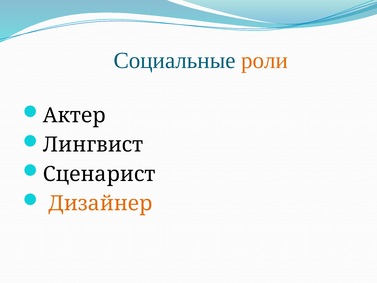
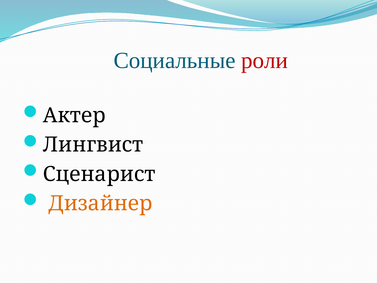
роли colour: orange -> red (265, 60)
